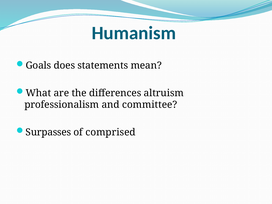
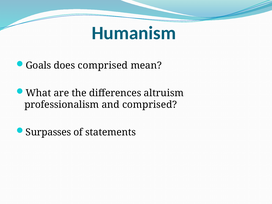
does statements: statements -> comprised (103, 65)
and committee: committee -> comprised (150, 105)
comprised: comprised -> statements (111, 132)
